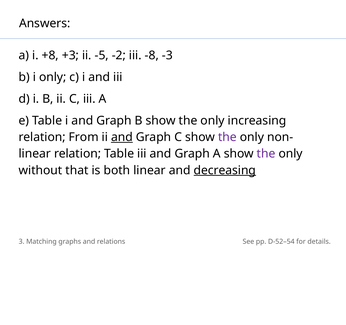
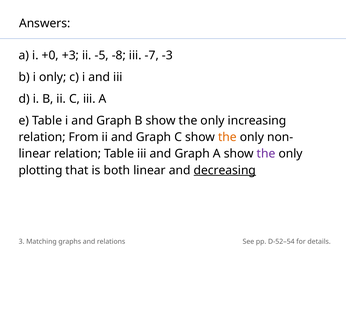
+8: +8 -> +0 (50, 55)
-2: -2 -> -8 (119, 55)
-8: -8 -> -7 (152, 55)
and underline: present -> none (122, 137)
the colour: purple -> orange (227, 137)
without: without -> plotting (41, 170)
